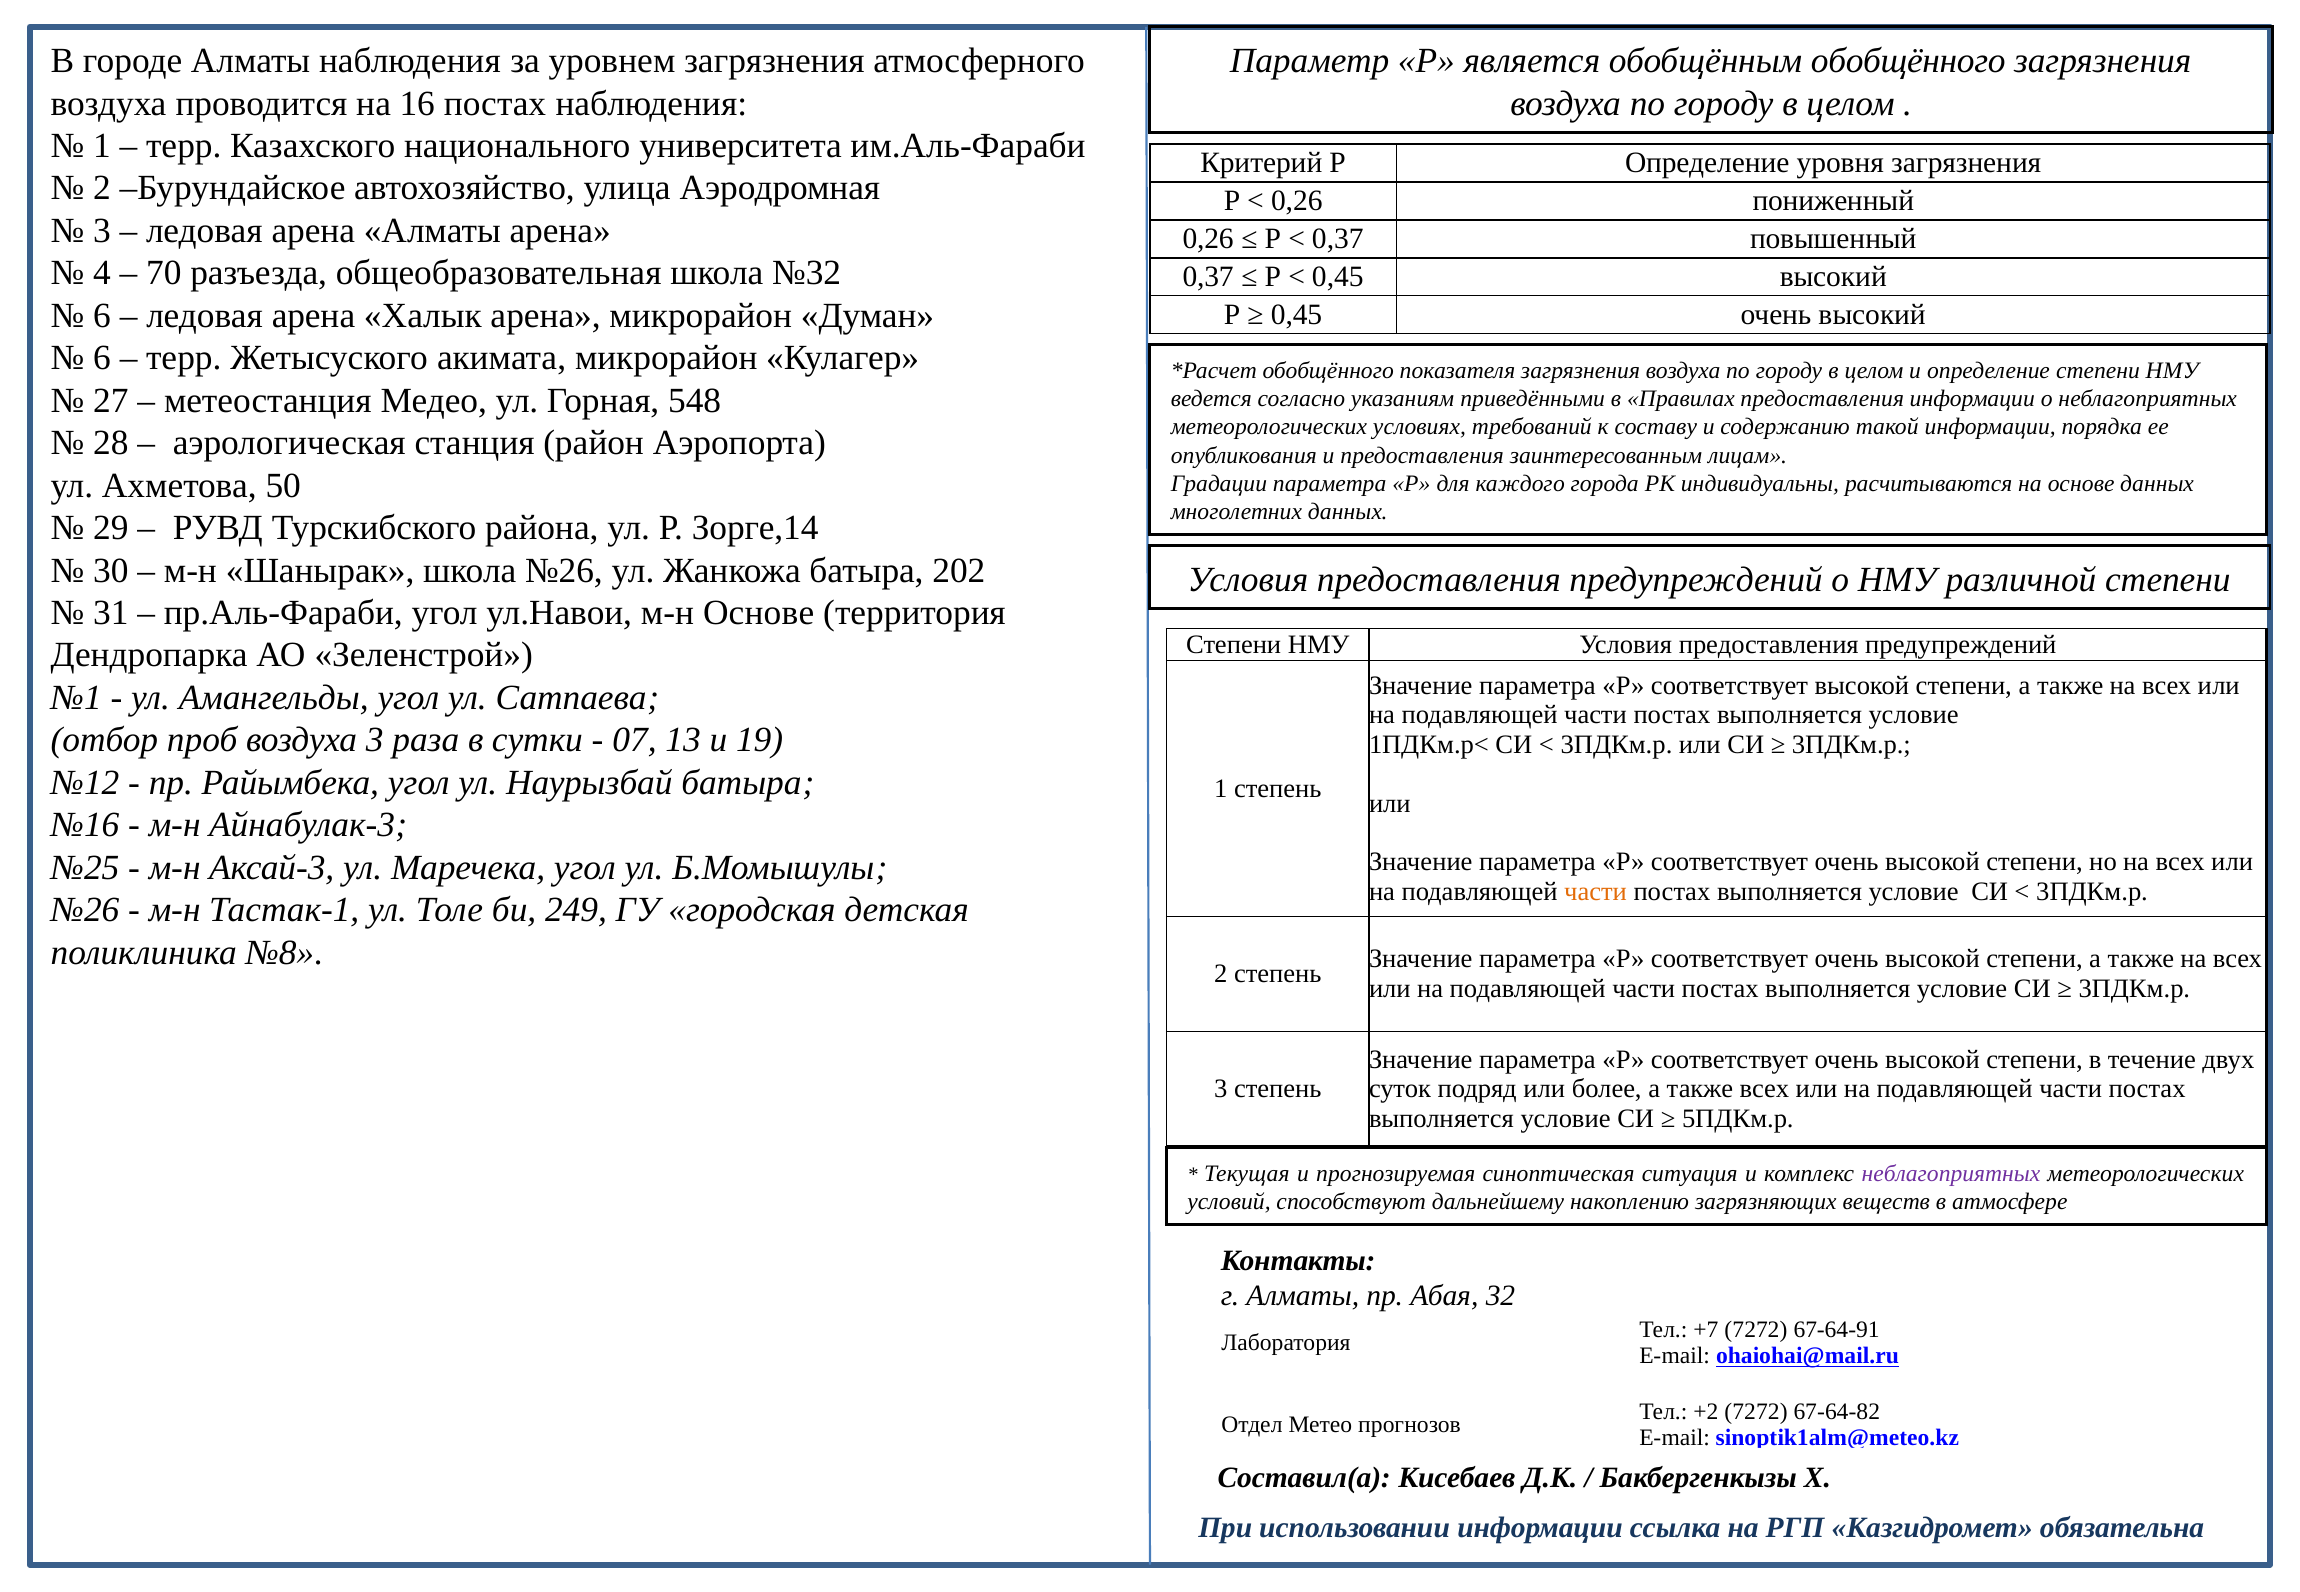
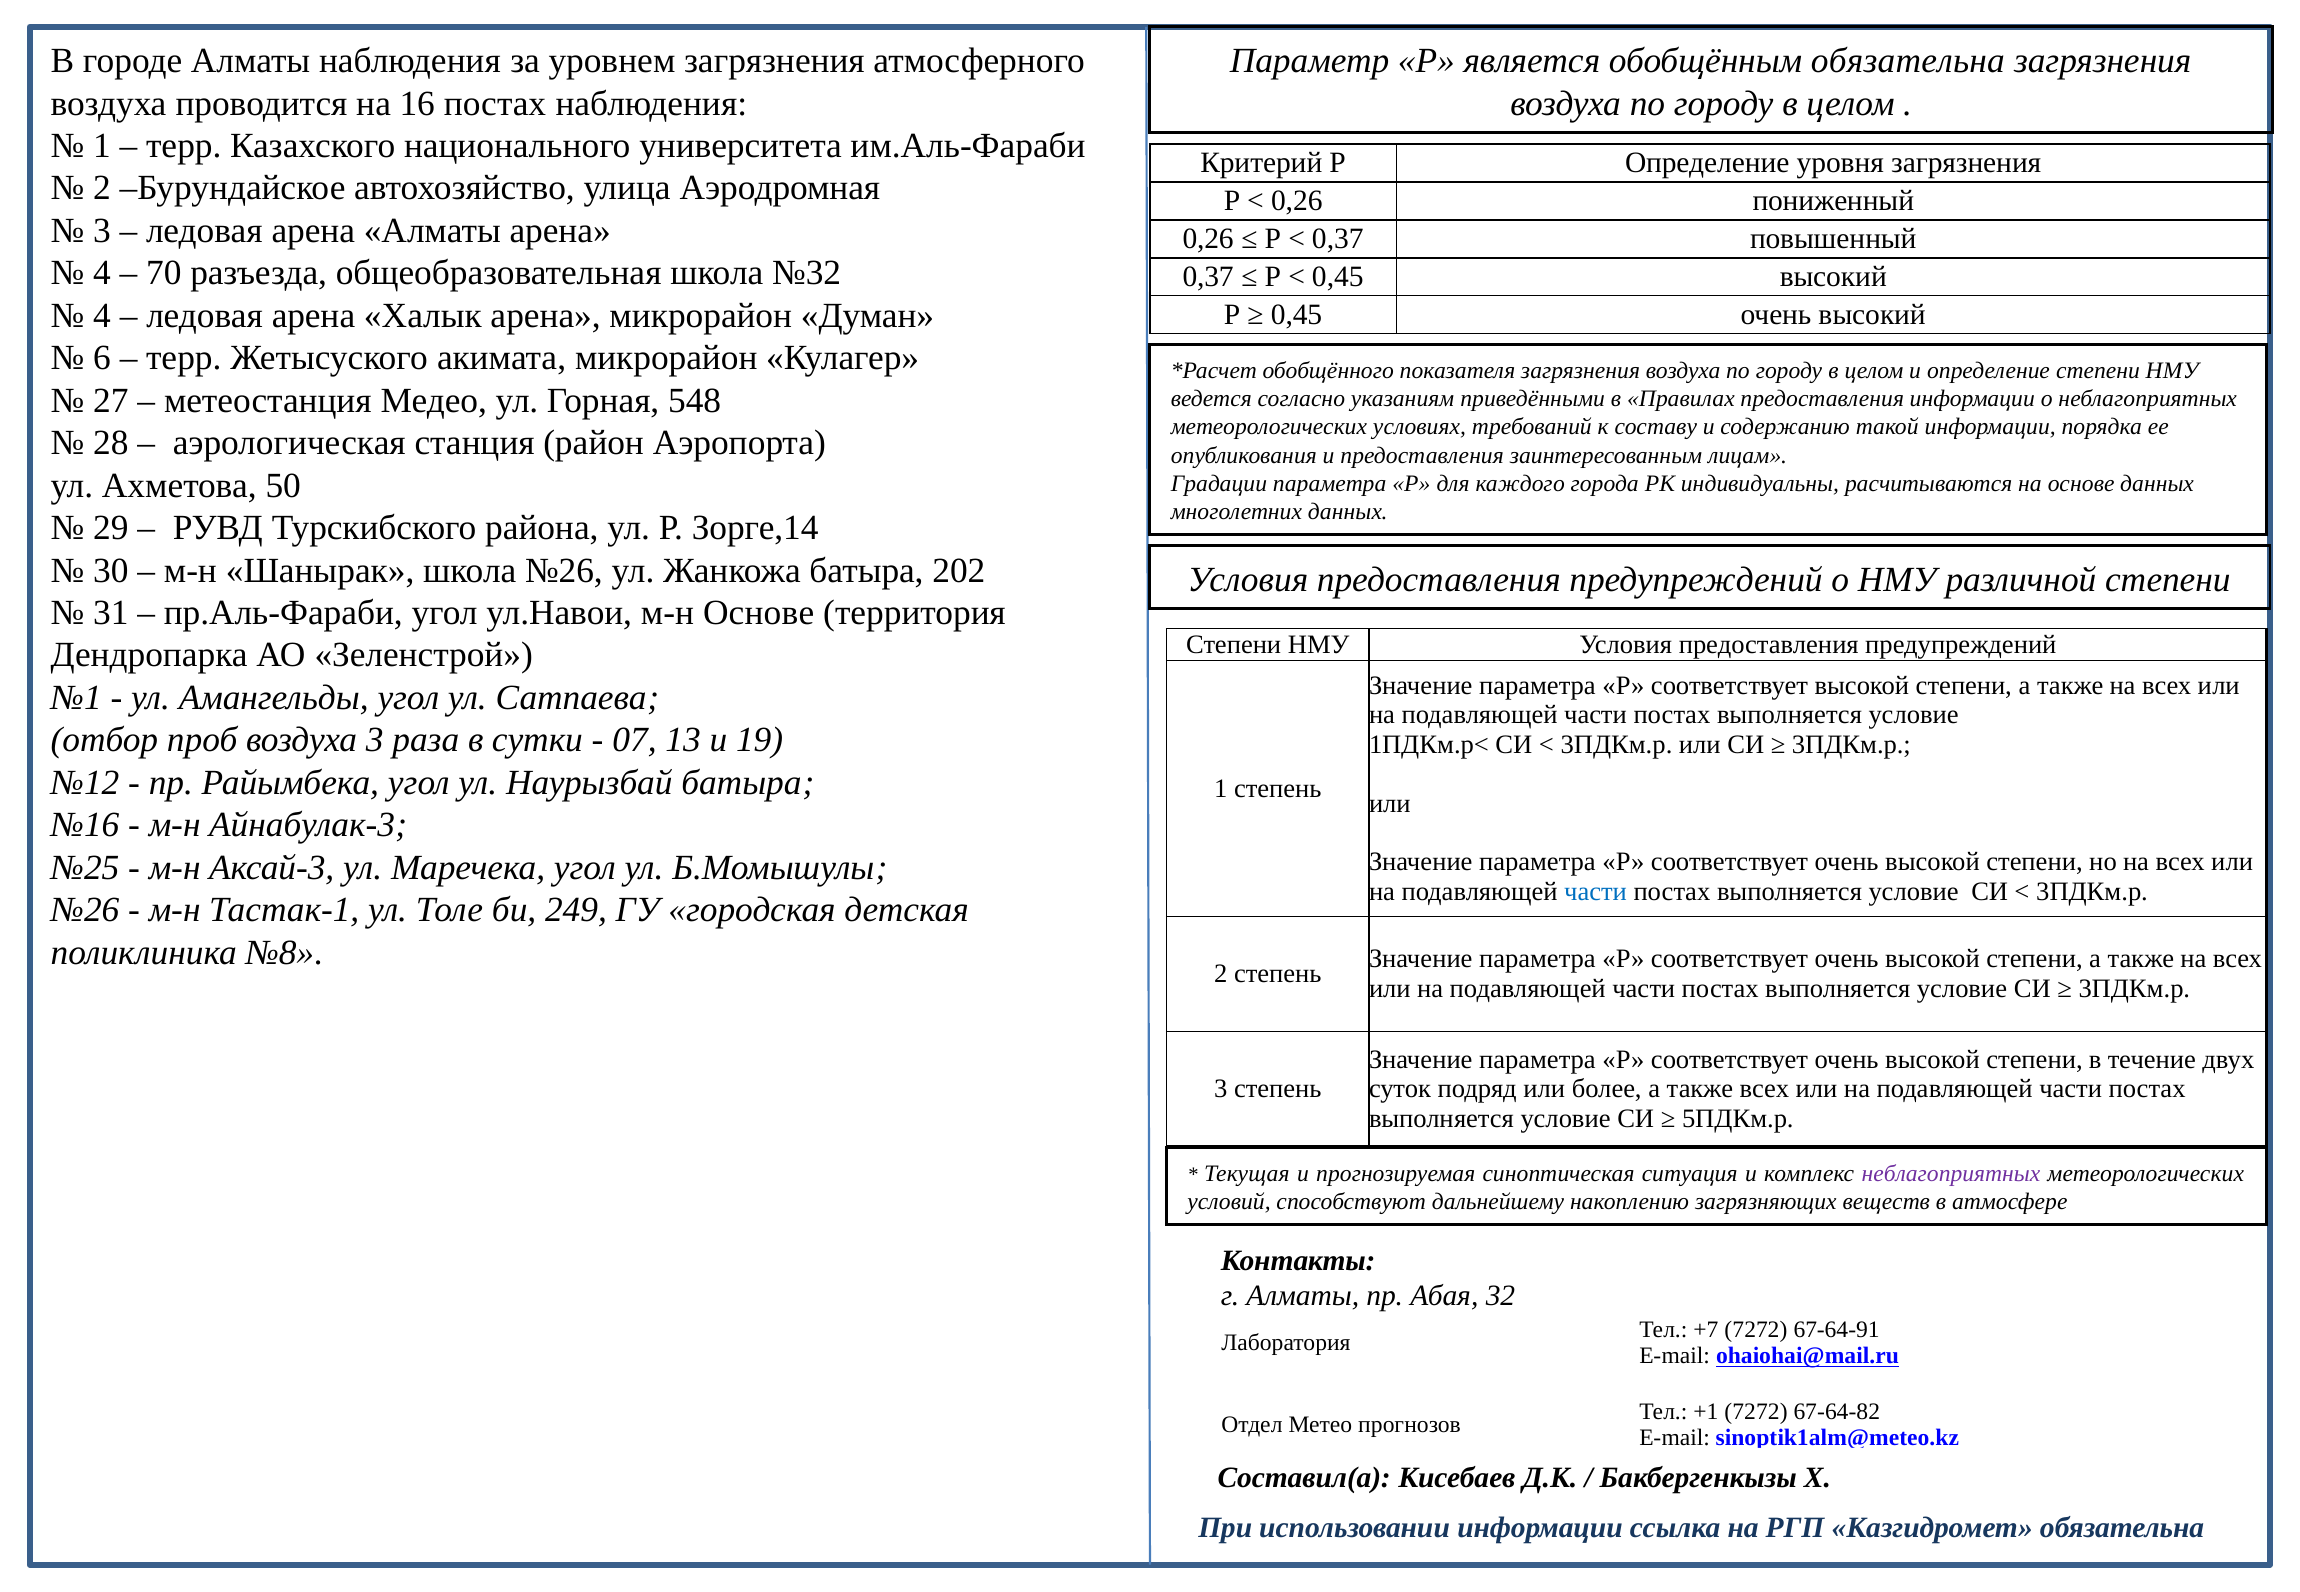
обобщённым обобщённого: обобщённого -> обязательна (1908, 61)
6: 6 -> 4 (102, 316)
части colour: orange -> blue (1596, 892)
+2: +2 -> +1 (1706, 1412)
